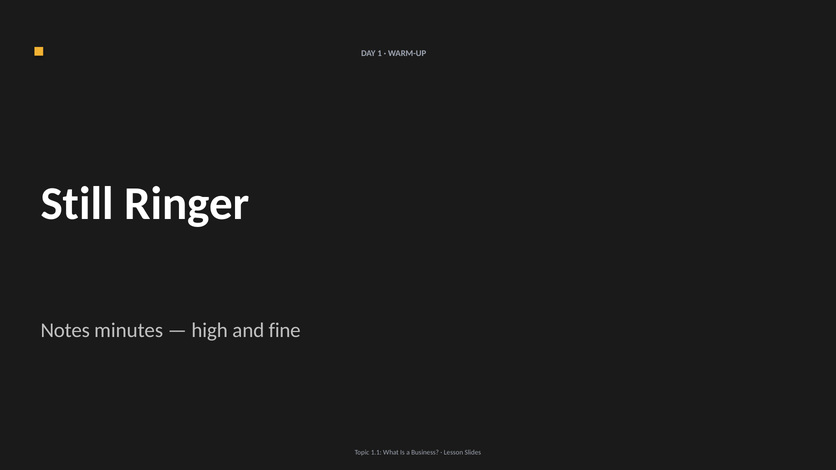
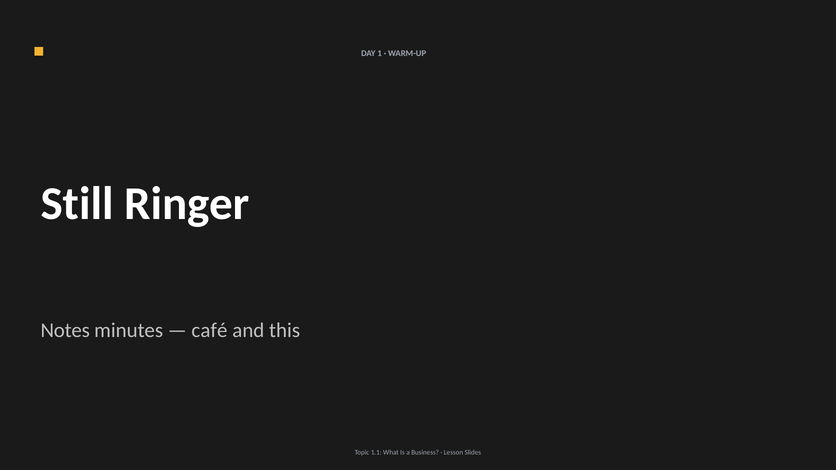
high: high -> café (209, 331)
fine: fine -> this (285, 331)
